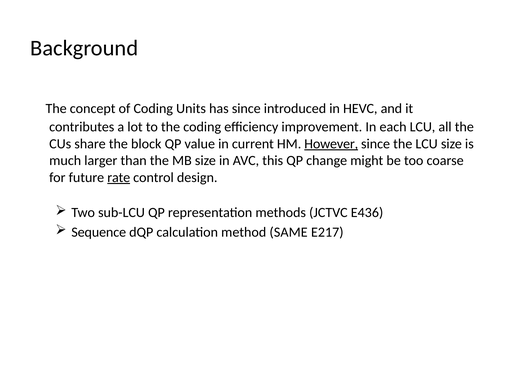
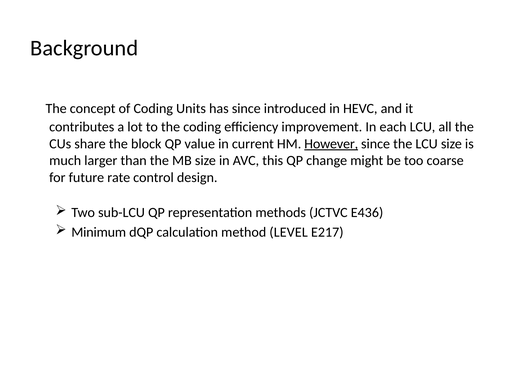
rate underline: present -> none (119, 178)
Sequence: Sequence -> Minimum (99, 233)
SAME: SAME -> LEVEL (289, 233)
